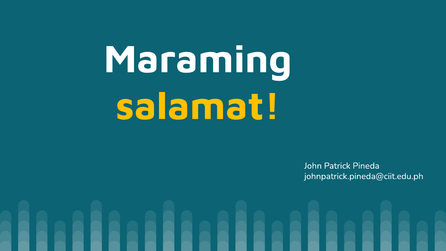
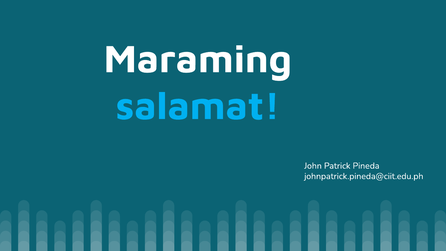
salamat colour: yellow -> light blue (198, 106)
